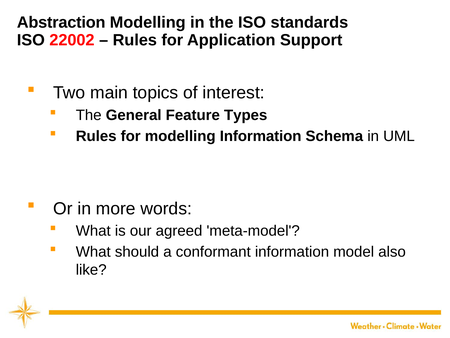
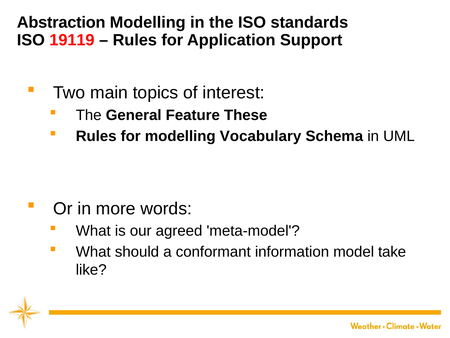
22002: 22002 -> 19119 (72, 40)
Types: Types -> These (246, 115)
modelling Information: Information -> Vocabulary (261, 136)
also: also -> take (392, 252)
